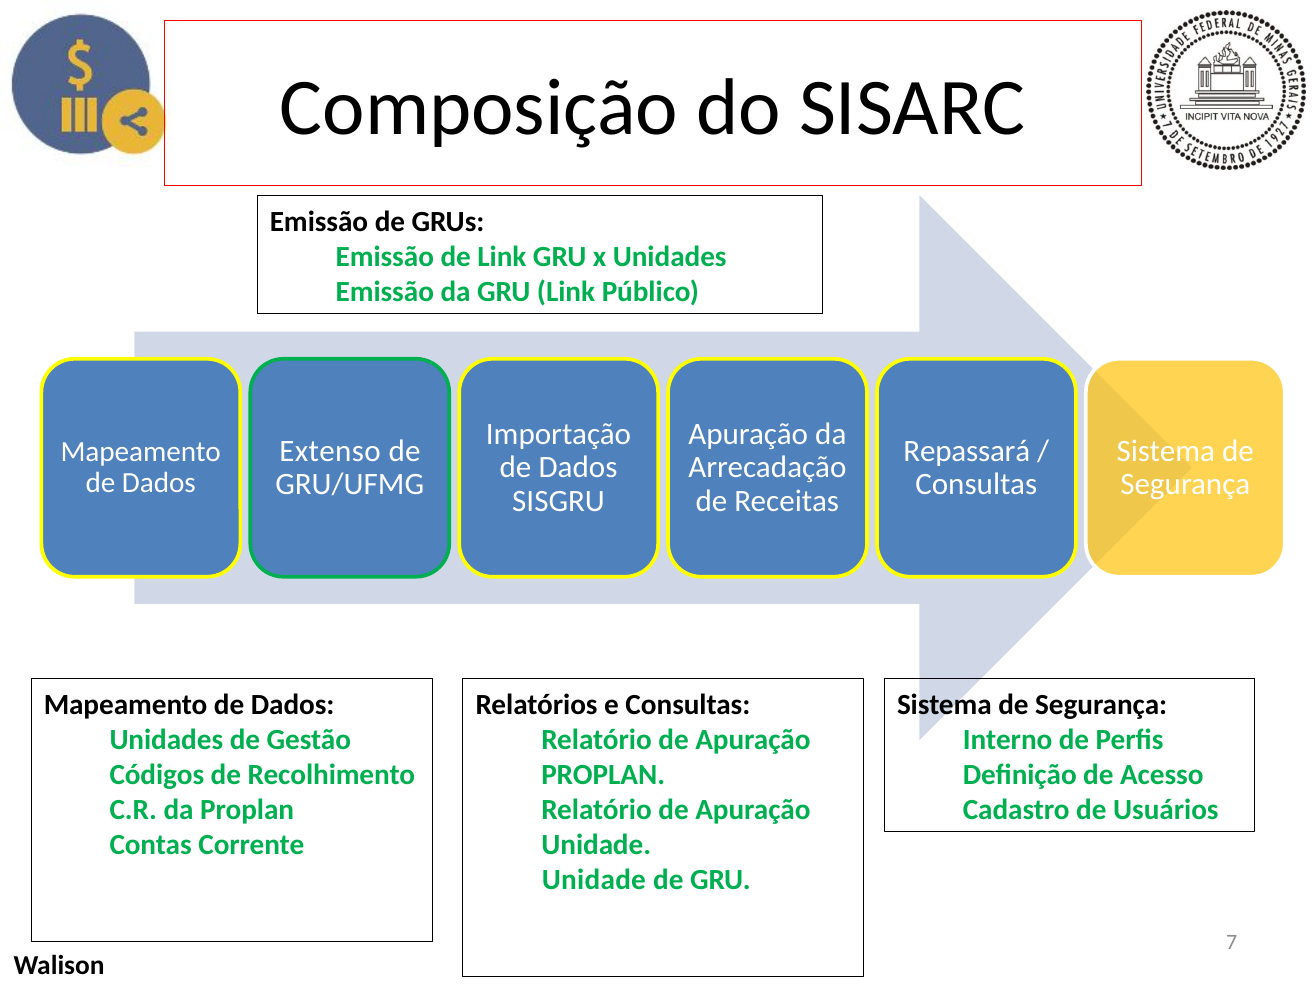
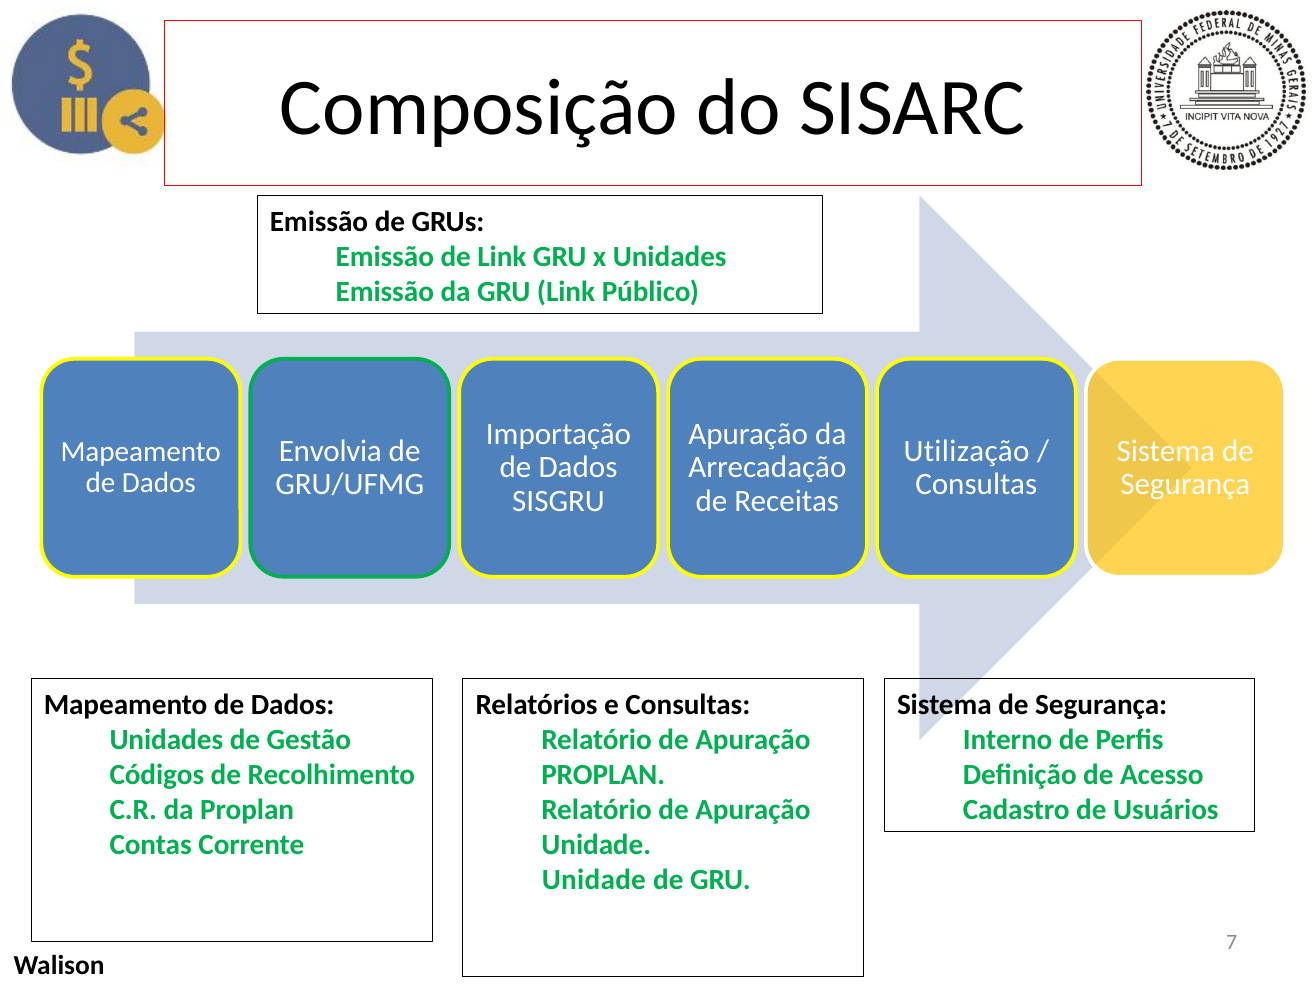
Extenso: Extenso -> Envolvia (330, 451)
Repassará: Repassará -> Utilização (967, 451)
